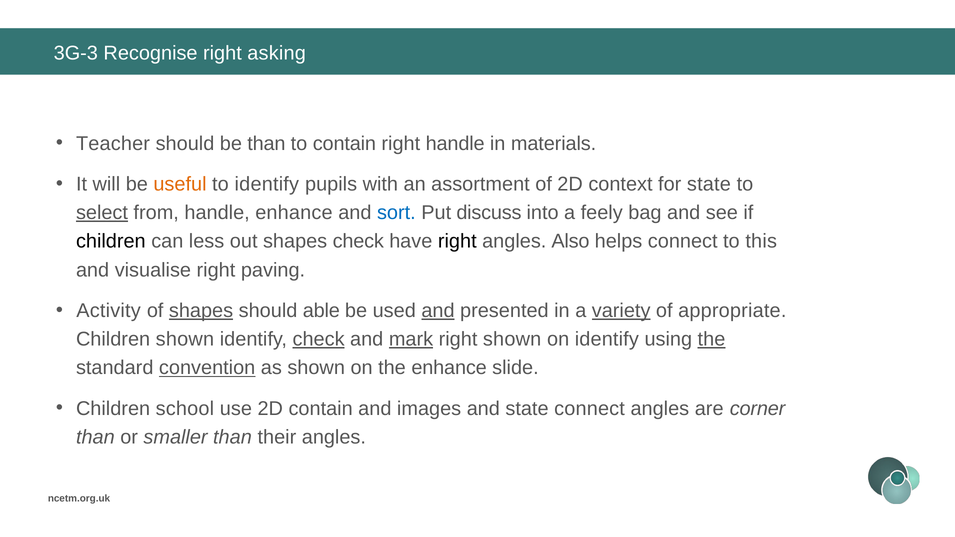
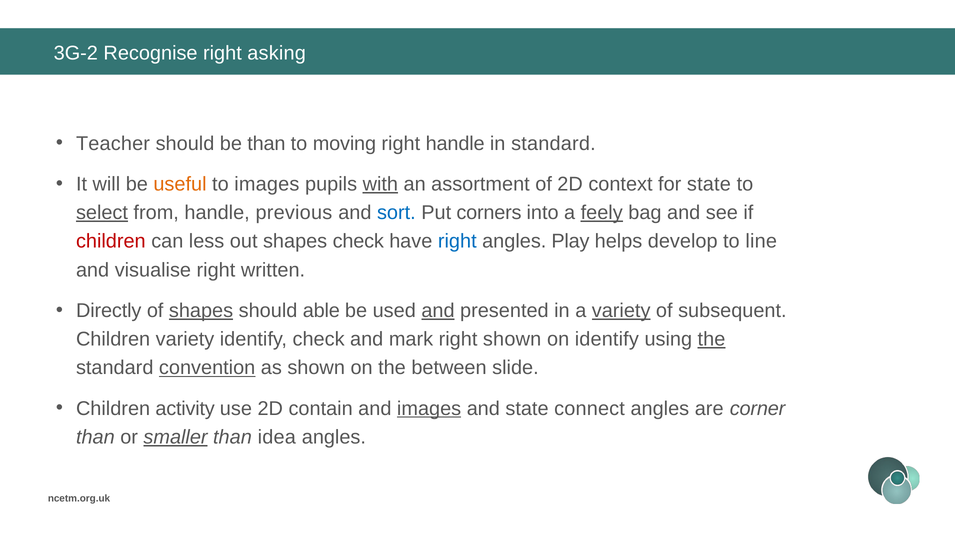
3G-3: 3G-3 -> 3G-2 (76, 53)
to contain: contain -> moving (344, 144)
in materials: materials -> standard (553, 144)
to identify: identify -> images (267, 184)
with underline: none -> present (380, 184)
handle enhance: enhance -> previous (294, 213)
discuss: discuss -> corners (489, 213)
feely underline: none -> present (602, 213)
children colour: black -> red (111, 241)
right colour: black -> blue (457, 241)
Also: Also -> Play (570, 241)
helps connect: connect -> develop (683, 241)
this: this -> line (761, 241)
paving: paving -> written (273, 270)
Activity: Activity -> Directly (109, 311)
appropriate: appropriate -> subsequent (732, 311)
Children shown: shown -> variety (185, 339)
check underline: present -> none (319, 339)
mark underline: present -> none (411, 339)
the enhance: enhance -> between (449, 368)
school: school -> activity (185, 409)
images underline: none -> present (429, 409)
smaller underline: none -> present (176, 437)
their: their -> idea (277, 437)
